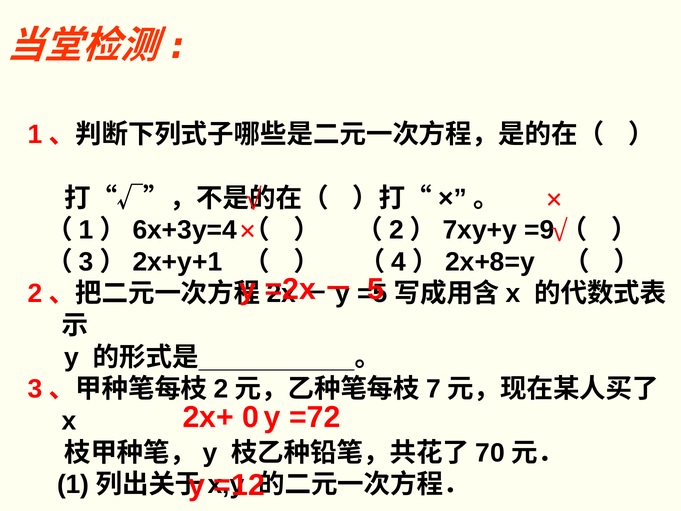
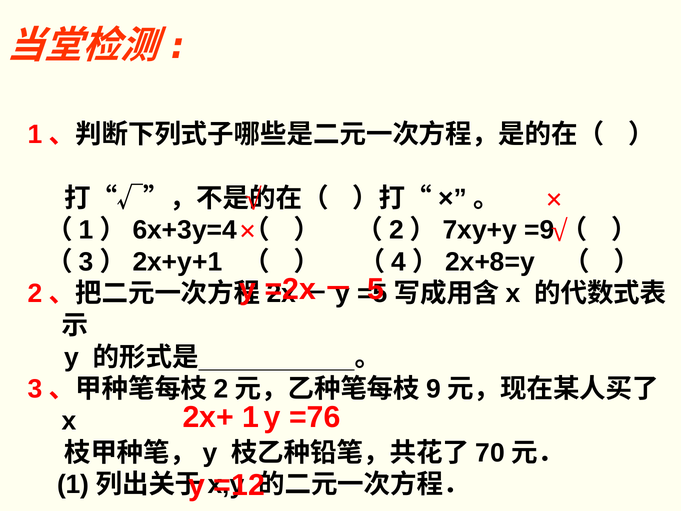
7: 7 -> 9 (434, 389)
2x+ 0: 0 -> 1 (251, 417)
=72: =72 -> =76 (315, 417)
